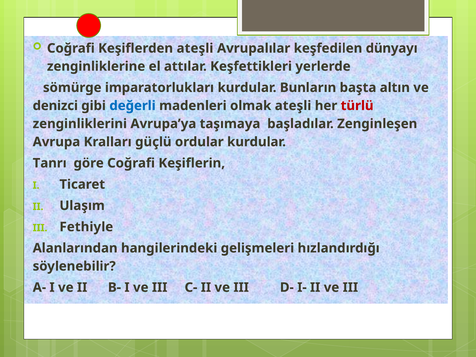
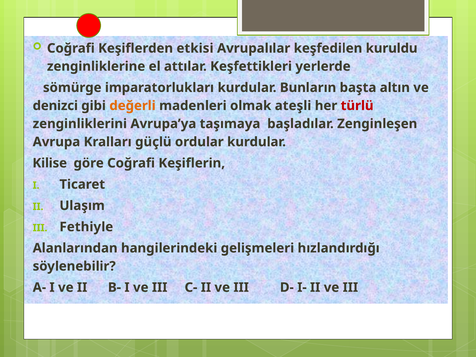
Keşiflerden ateşli: ateşli -> etkisi (195, 48)
dünyayı: dünyayı -> kuruldu (392, 48)
değerli colour: blue -> orange (133, 106)
Tanrı: Tanrı -> Kilise (50, 163)
